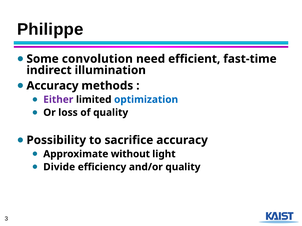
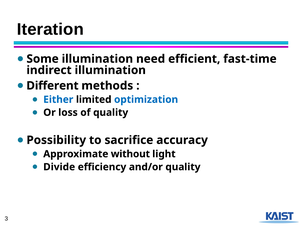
Philippe: Philippe -> Iteration (50, 29)
Some convolution: convolution -> illumination (97, 59)
Accuracy: Accuracy -> Different (52, 86)
Either colour: purple -> blue (58, 100)
